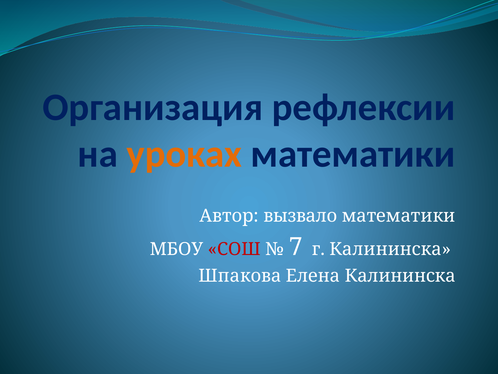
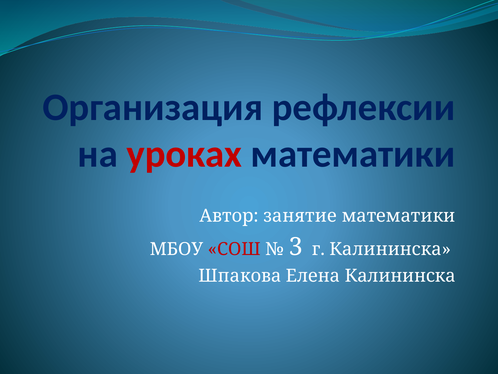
уроках colour: orange -> red (184, 154)
вызвало: вызвало -> занятие (300, 216)
7: 7 -> 3 (296, 247)
